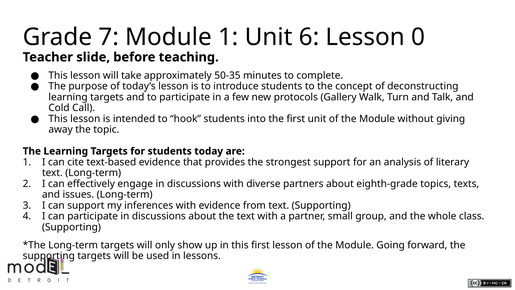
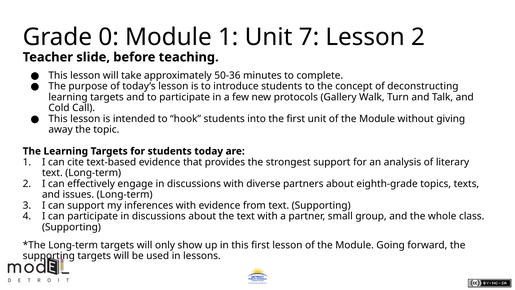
7: 7 -> 0 (109, 37)
6: 6 -> 7 (309, 37)
Lesson 0: 0 -> 2 (418, 37)
50-35: 50-35 -> 50-36 (227, 75)
